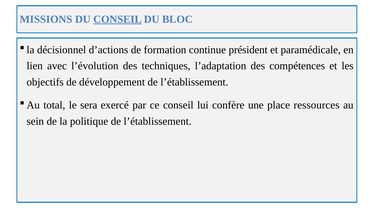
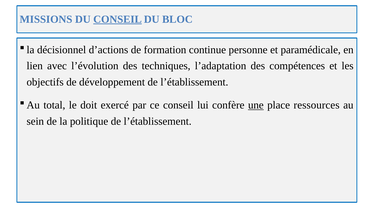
président: président -> personne (248, 50)
sera: sera -> doit (89, 105)
une underline: none -> present (256, 105)
